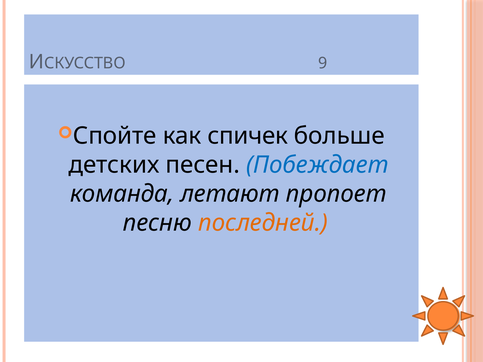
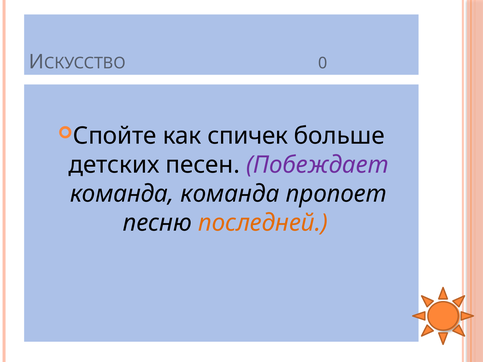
9: 9 -> 0 (323, 63)
Побеждает colour: blue -> purple (317, 165)
команда летают: летают -> команда (230, 194)
